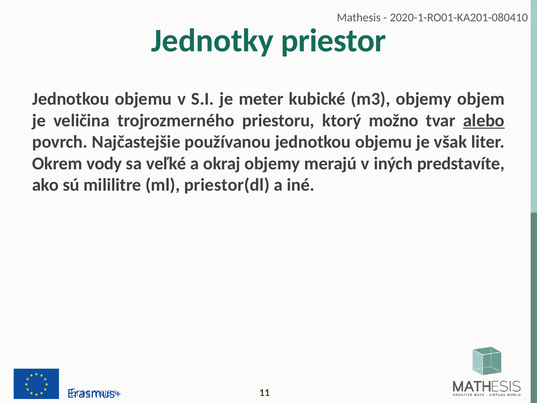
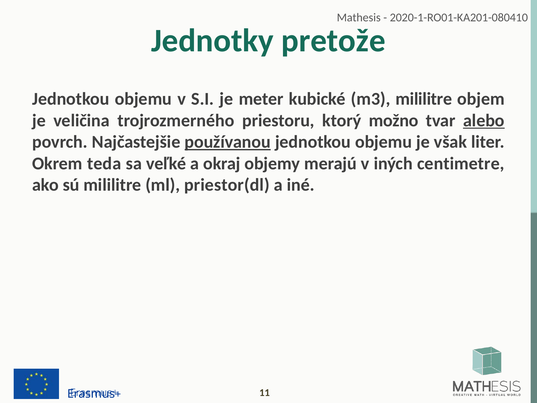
priestor: priestor -> pretože (333, 41)
m3 objemy: objemy -> mililitre (424, 99)
používanou underline: none -> present (228, 142)
vody: vody -> teda (104, 163)
predstavíte: predstavíte -> centimetre (461, 163)
